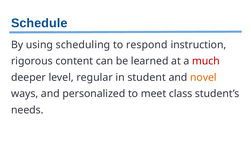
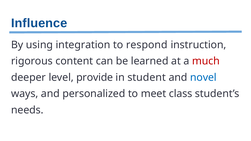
Schedule: Schedule -> Influence (39, 23)
scheduling: scheduling -> integration (83, 45)
regular: regular -> provide (95, 78)
novel colour: orange -> blue (203, 78)
